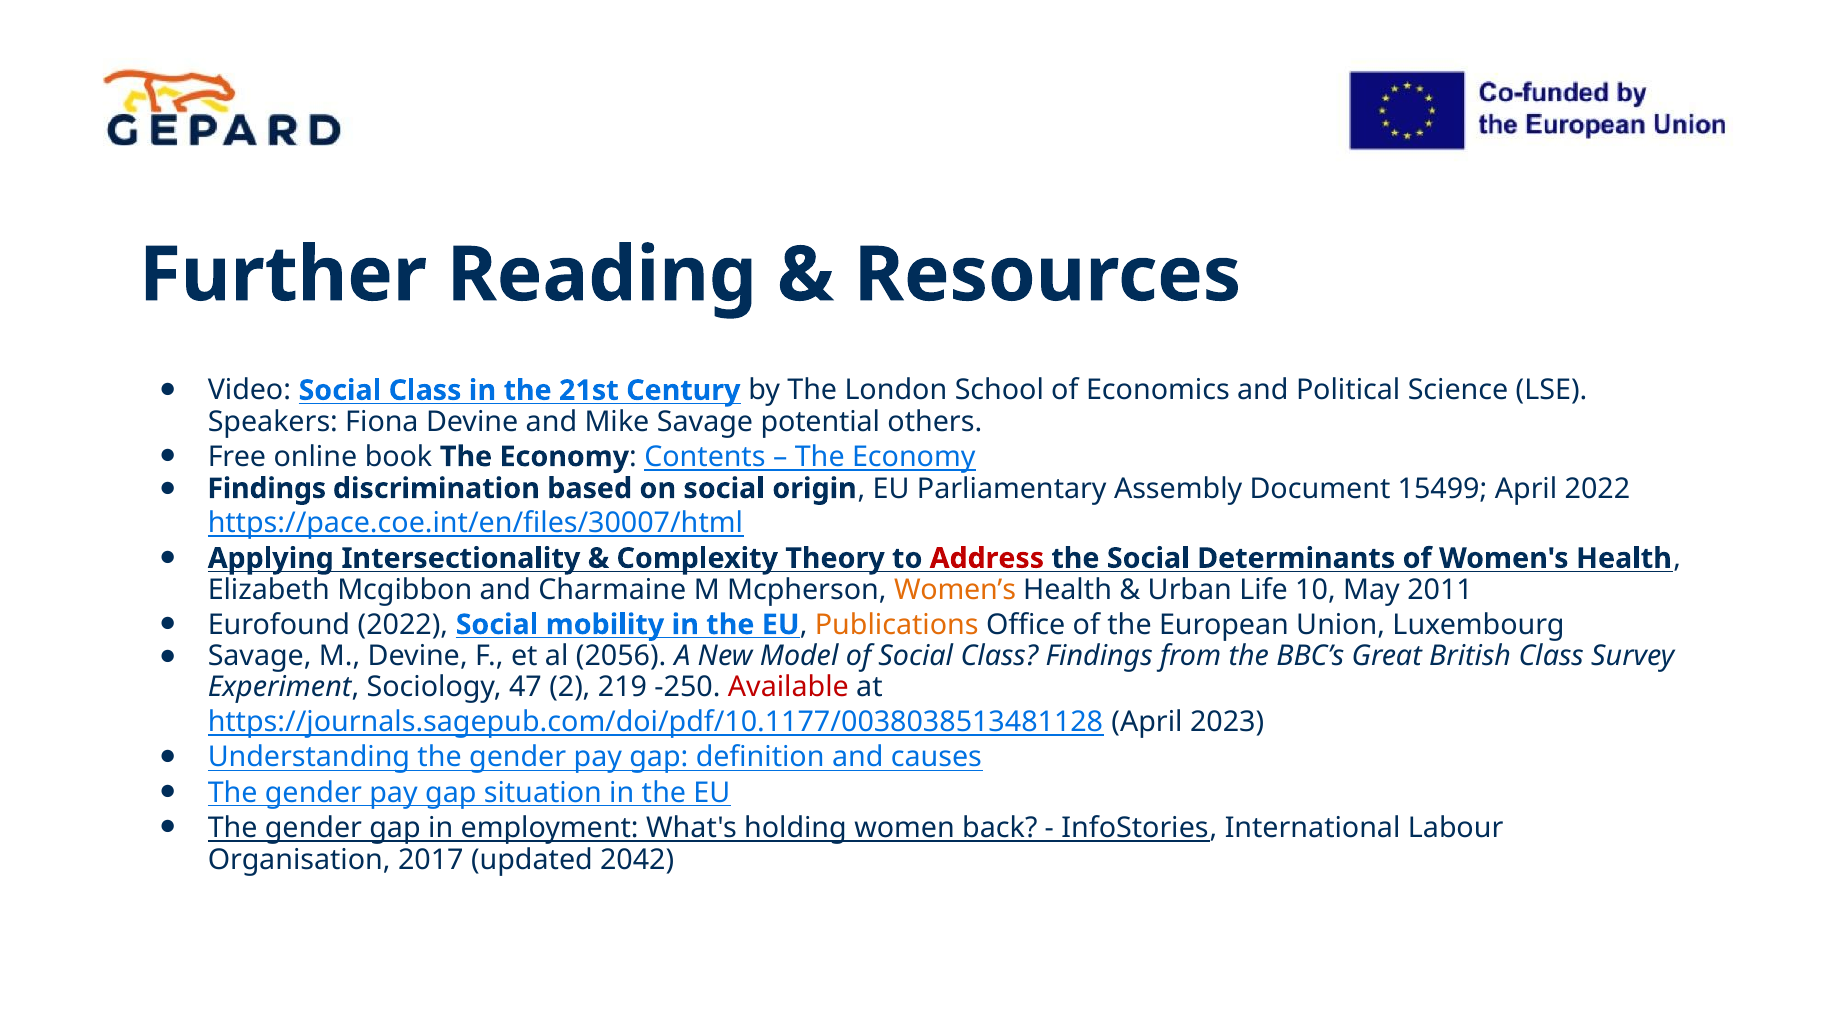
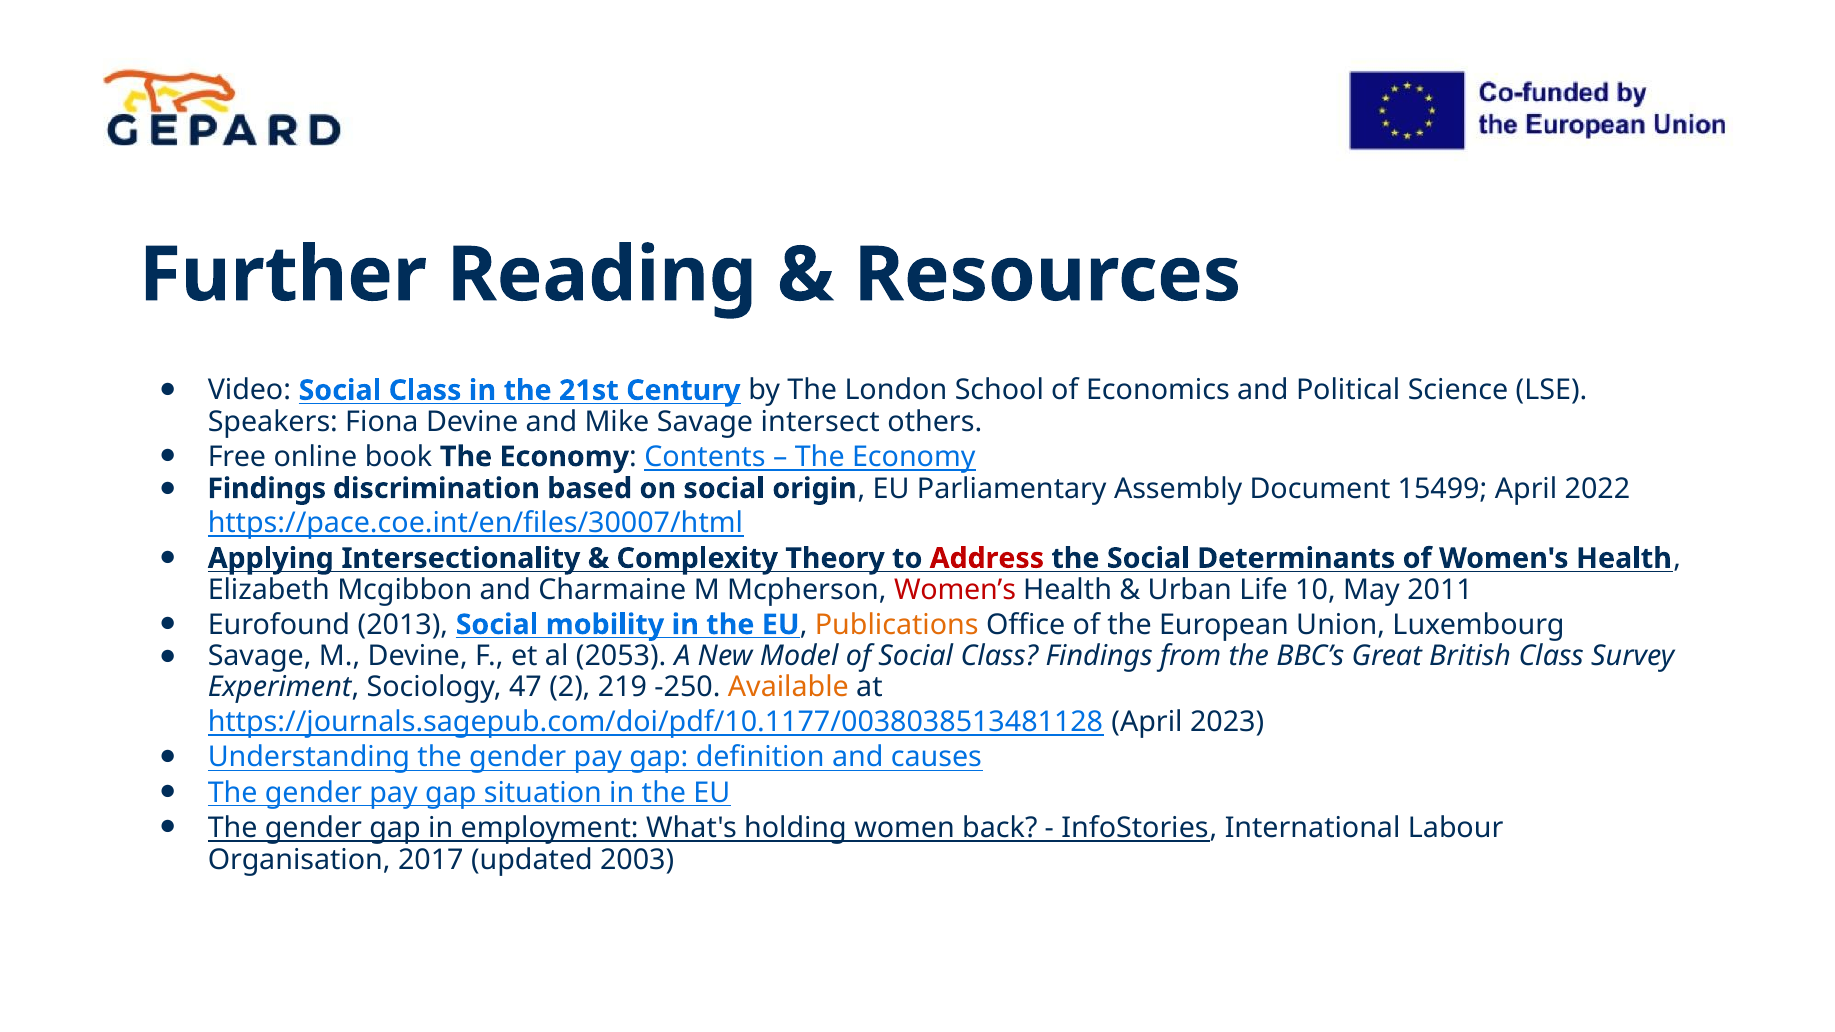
potential: potential -> intersect (820, 422)
Women’s colour: orange -> red (955, 590)
Eurofound 2022: 2022 -> 2013 (403, 625)
2056: 2056 -> 2053 (621, 657)
Available colour: red -> orange (788, 688)
2042: 2042 -> 2003 (637, 860)
